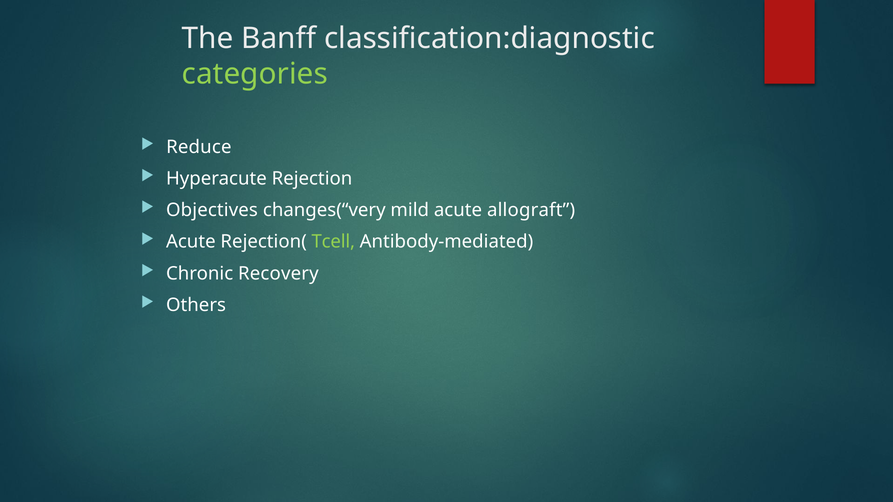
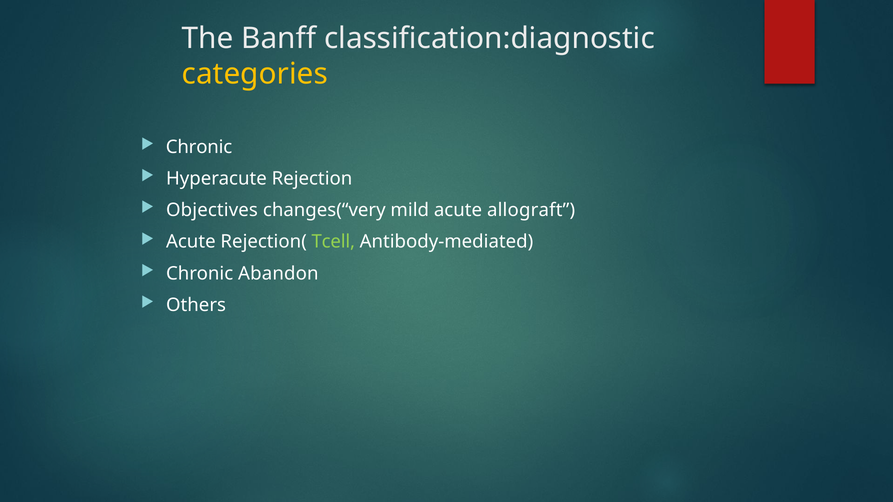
categories colour: light green -> yellow (255, 74)
Reduce: Reduce -> Chronic (199, 147)
Recovery: Recovery -> Abandon (278, 274)
